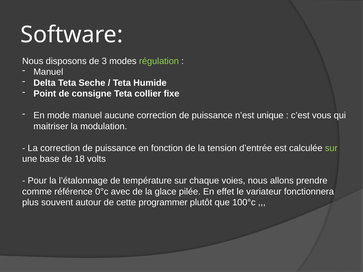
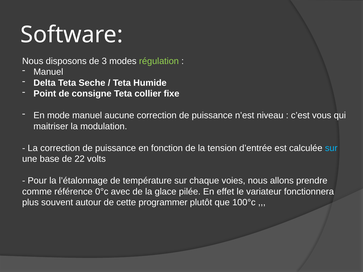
unique: unique -> niveau (270, 116)
sur colour: light green -> light blue (331, 148)
18: 18 -> 22 (80, 159)
